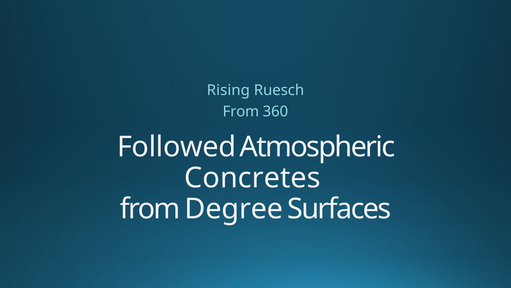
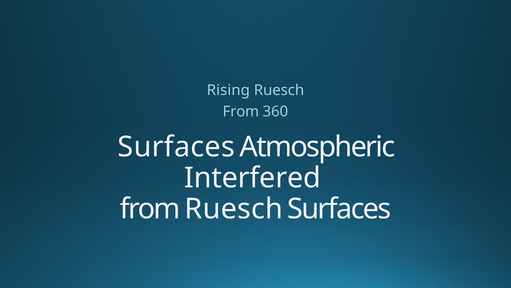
Followed: Followed -> Surfaces (176, 147)
Concretes: Concretes -> Interfered (253, 178)
from Degree: Degree -> Ruesch (234, 209)
